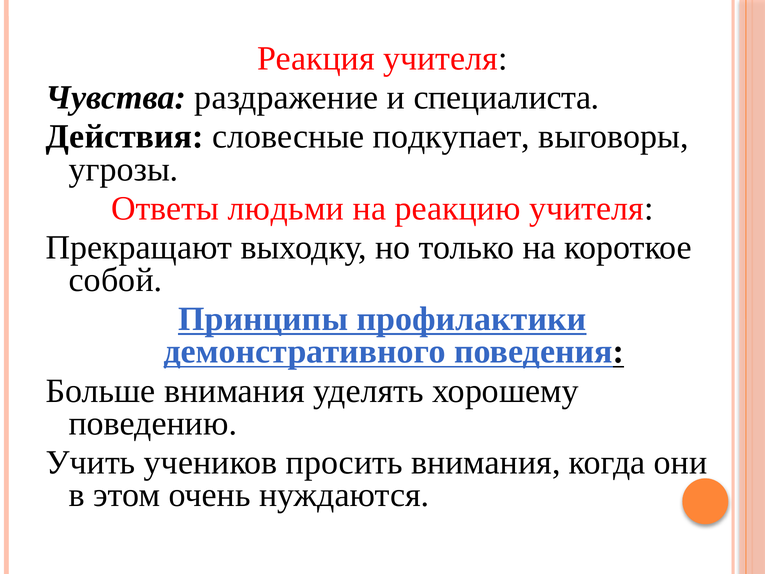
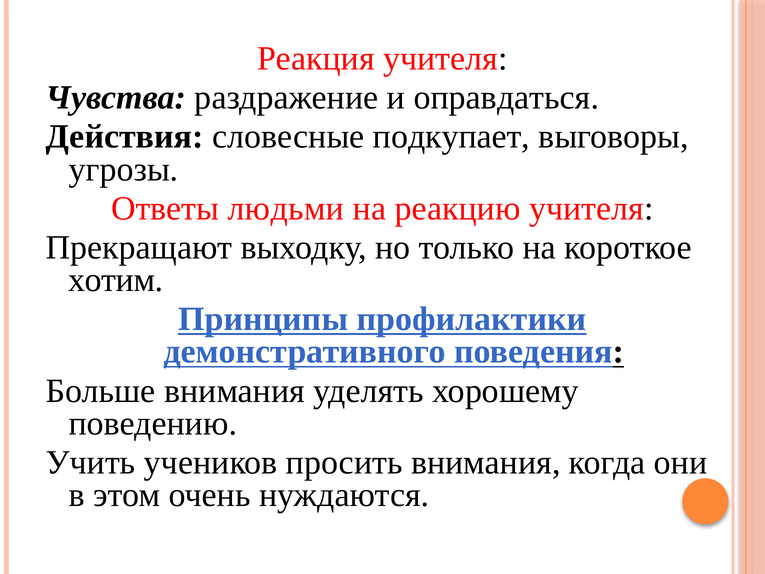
специалиста: специалиста -> оправдаться (506, 98)
собой: собой -> хотим (116, 280)
